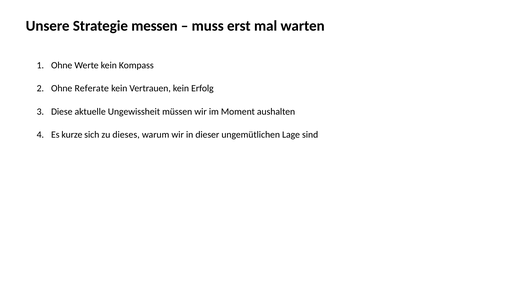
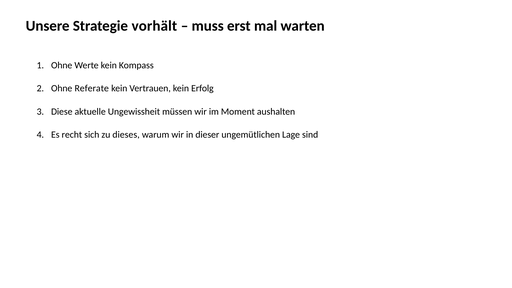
messen: messen -> vorhält (154, 26)
kurze: kurze -> recht (72, 135)
